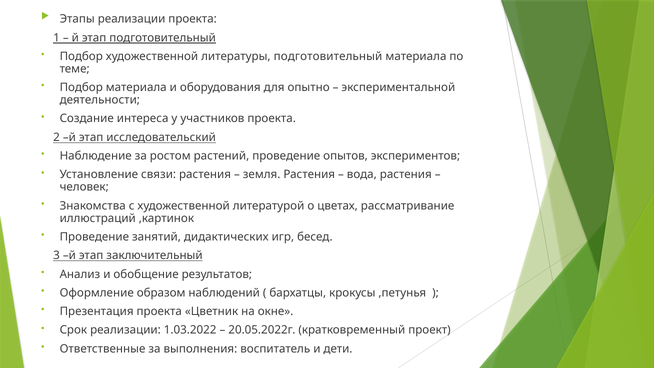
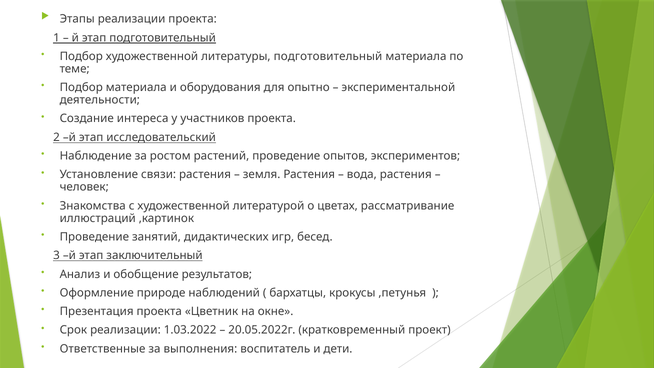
образом: образом -> природе (161, 293)
